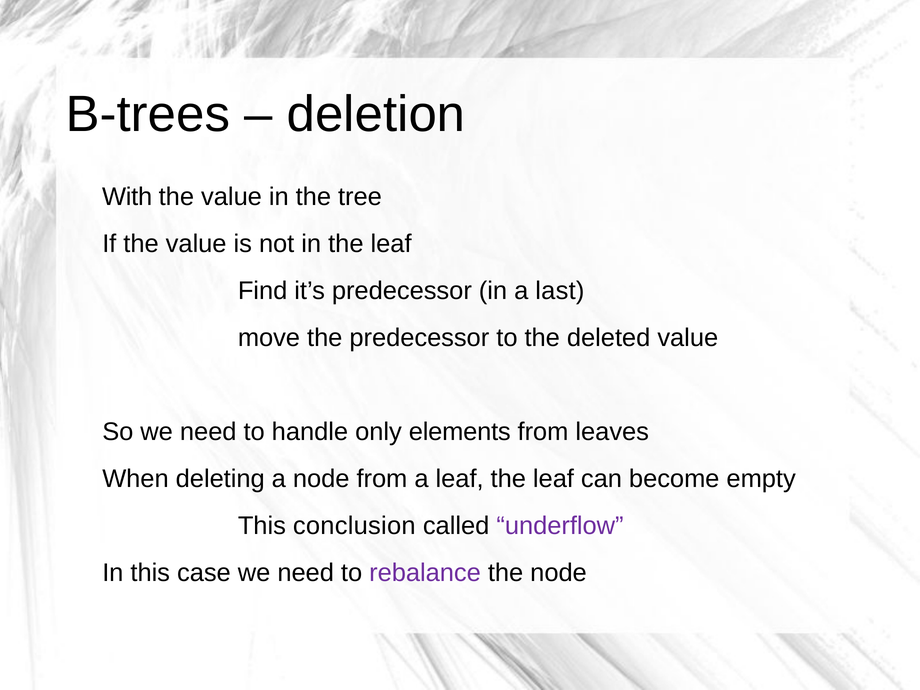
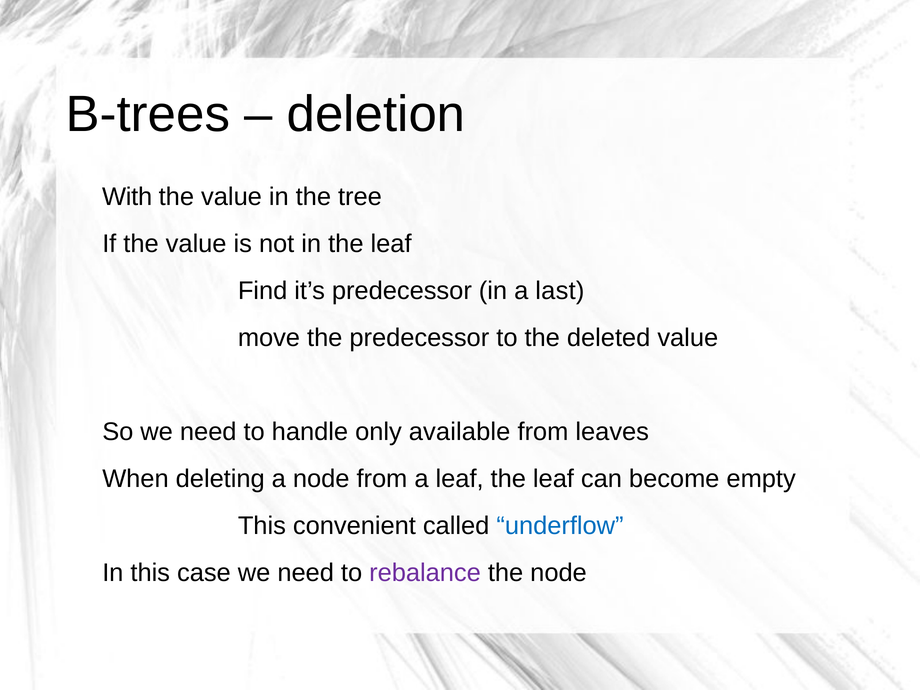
elements: elements -> available (460, 432)
conclusion: conclusion -> convenient (354, 526)
underflow colour: purple -> blue (560, 526)
